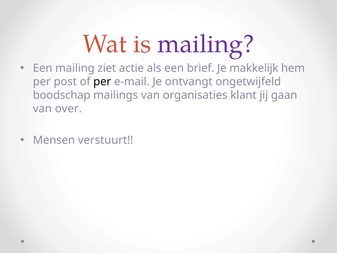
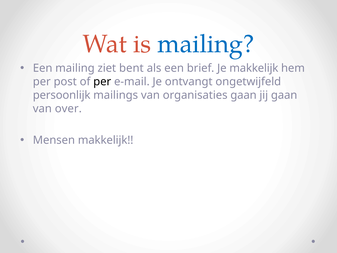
mailing colour: purple -> blue (206, 44)
actie: actie -> bent (131, 68)
boodschap: boodschap -> persoonlijk (62, 95)
organisaties klant: klant -> gaan (244, 95)
Mensen verstuurt: verstuurt -> makkelijk (106, 140)
